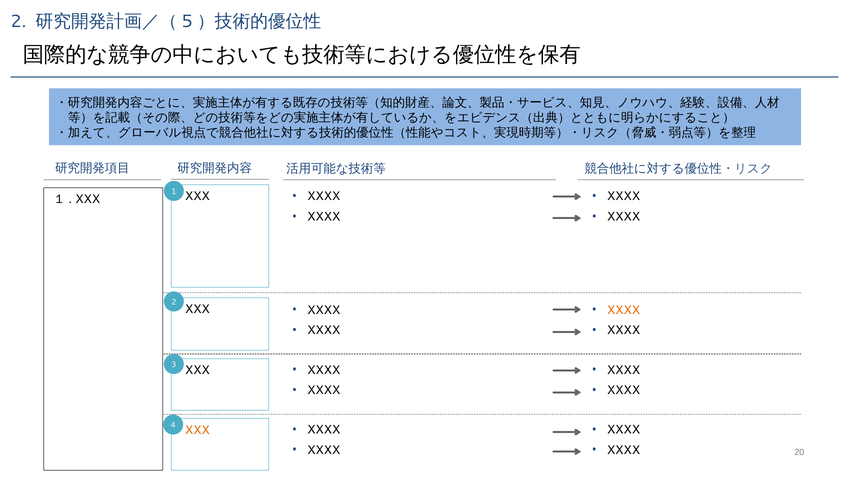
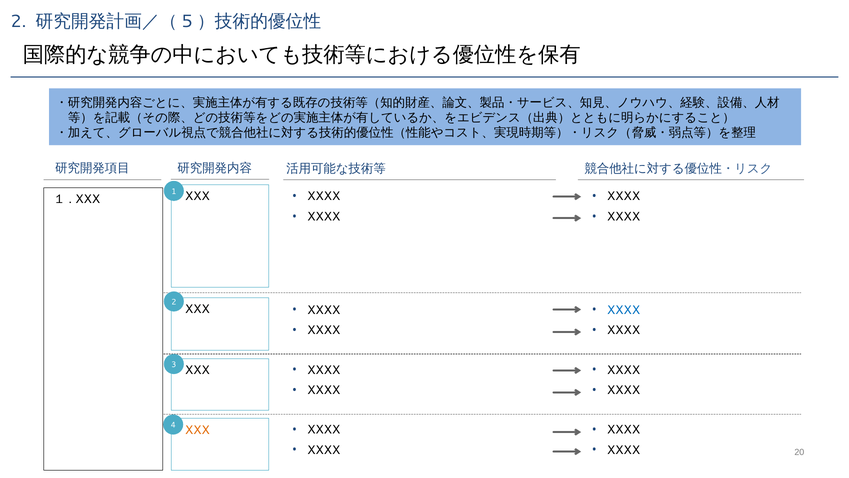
XXXX colour: orange -> blue (623, 310)
